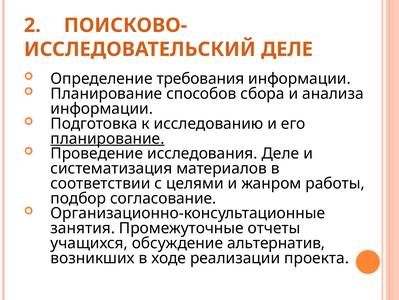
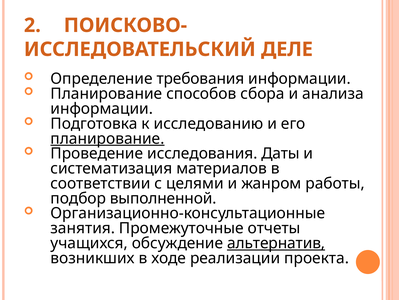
исследования Деле: Деле -> Даты (280, 153)
согласование: согласование -> выполненной (163, 198)
альтернатив underline: none -> present (276, 243)
